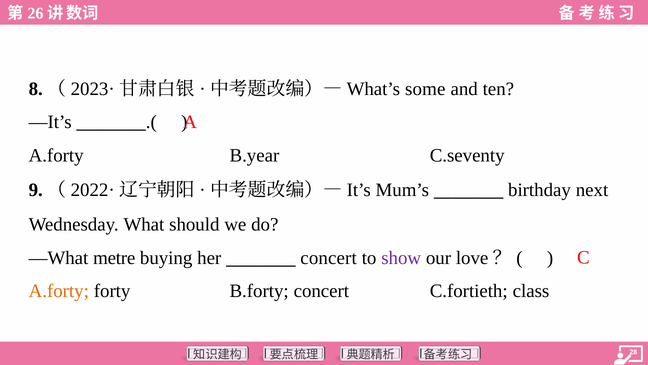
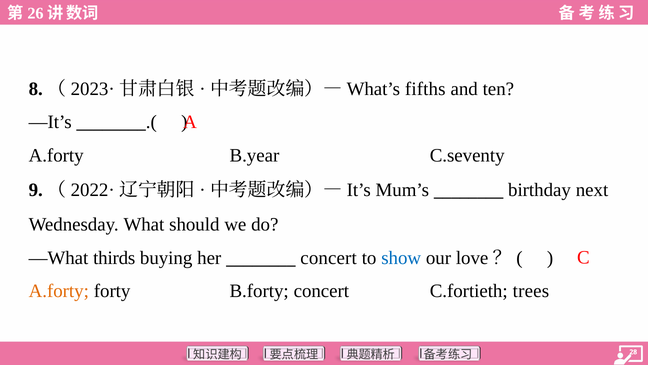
some: some -> fifths (425, 89)
metre: metre -> thirds (114, 257)
show colour: purple -> blue (401, 257)
class: class -> trees (531, 291)
